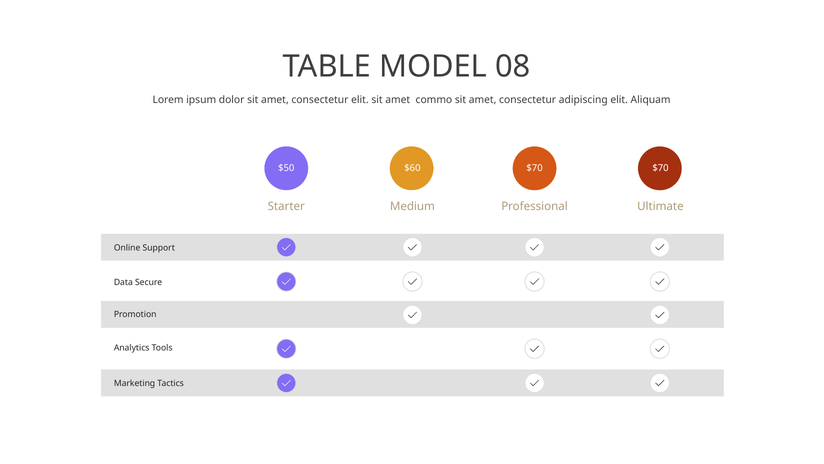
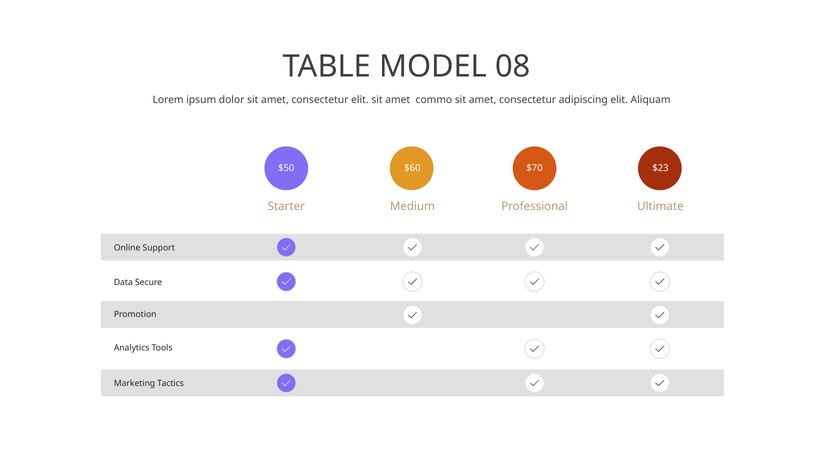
$70 $70: $70 -> $23 (661, 168)
